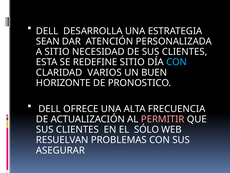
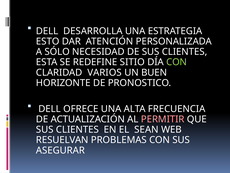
SEAN: SEAN -> ESTO (48, 41)
A SITIO: SITIO -> SÓLO (57, 52)
CON colour: light blue -> light green (177, 62)
SÓLO: SÓLO -> SEAN (146, 129)
